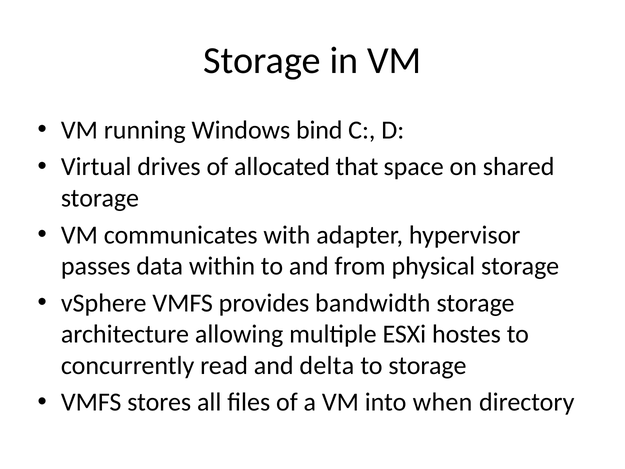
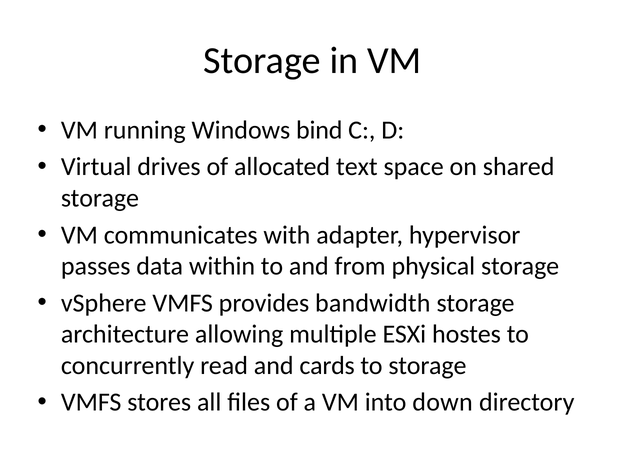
that: that -> text (357, 167)
delta: delta -> cards (327, 365)
when: when -> down (443, 402)
